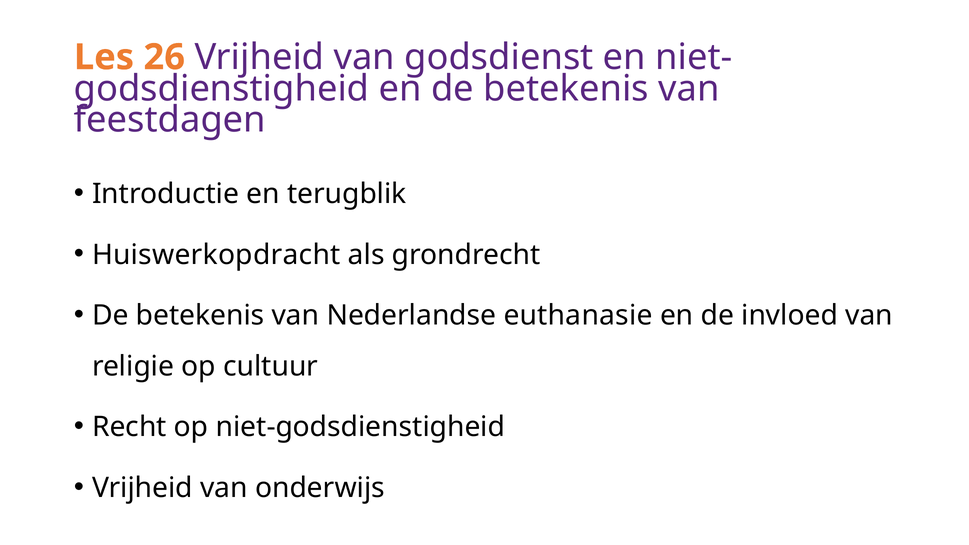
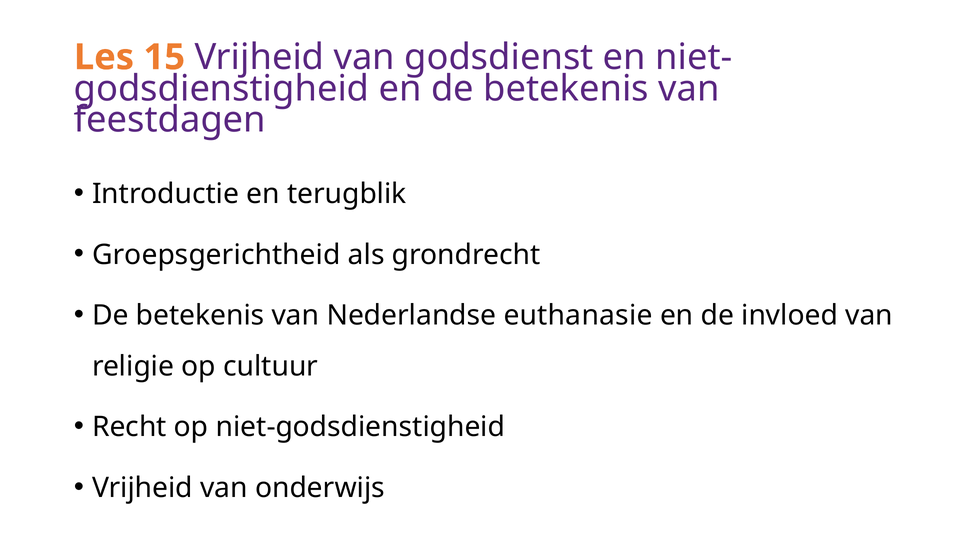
26: 26 -> 15 (164, 57)
Huiswerkopdracht: Huiswerkopdracht -> Groepsgerichtheid (216, 255)
